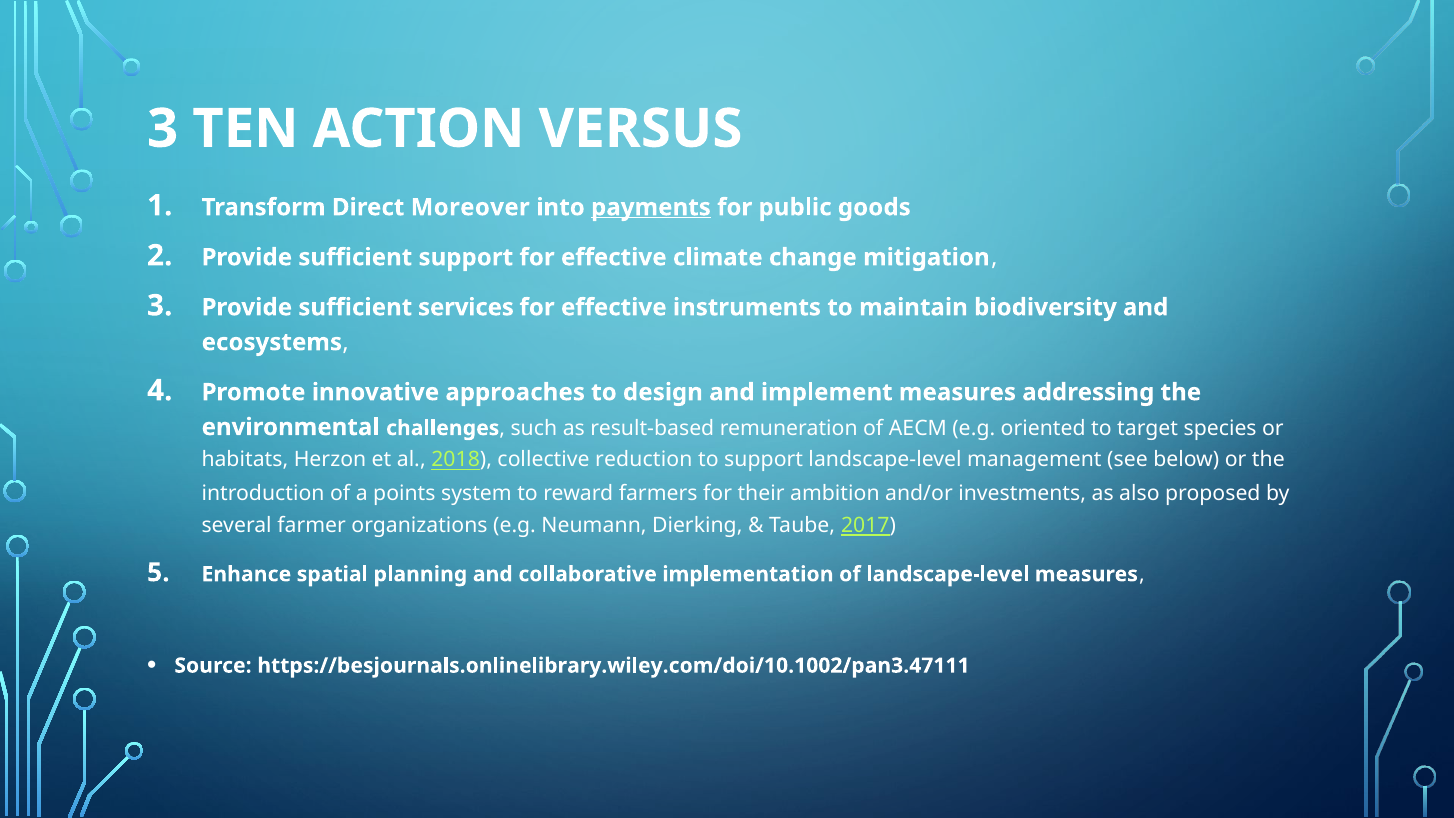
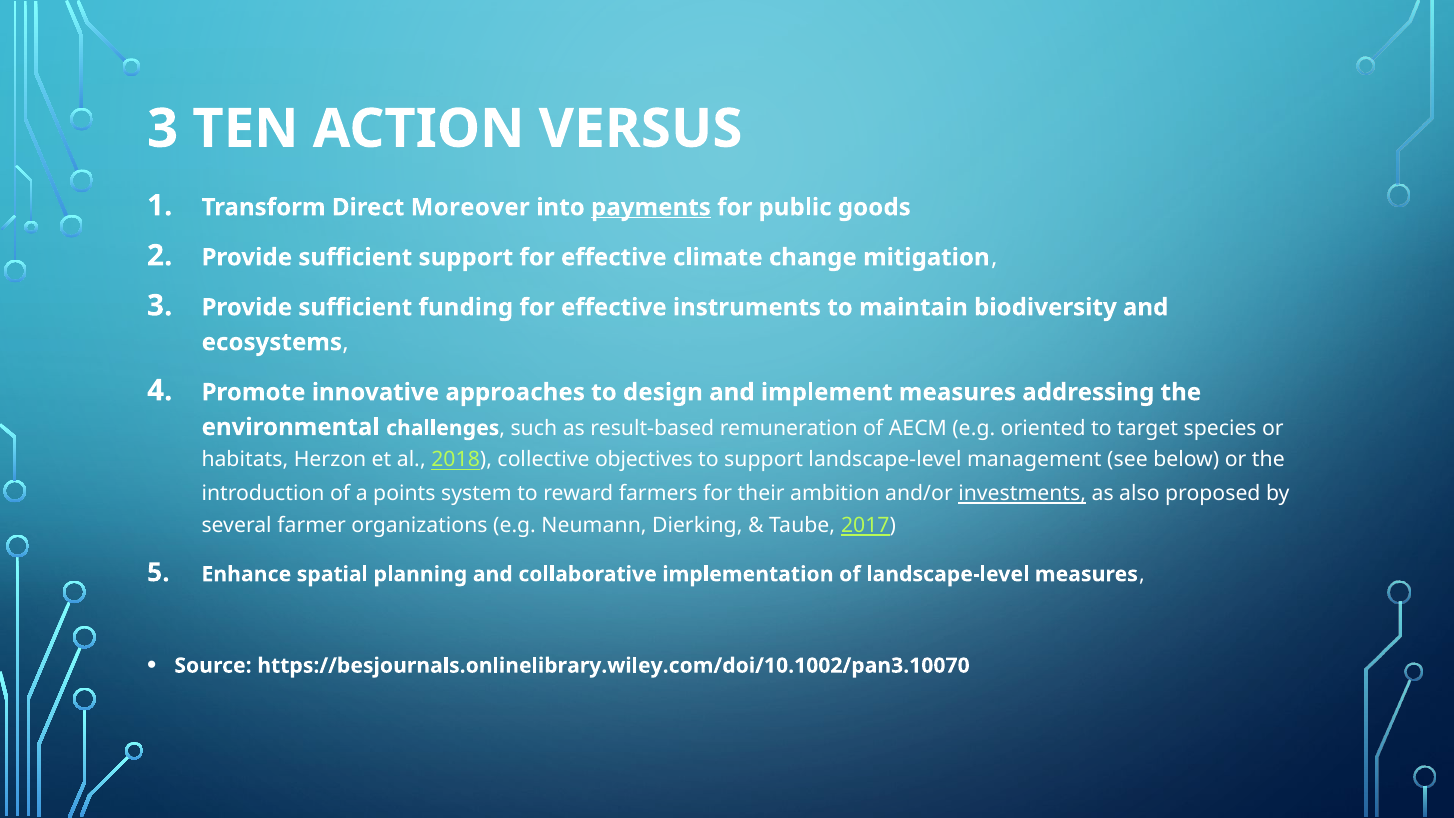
services: services -> funding (466, 307)
reduction: reduction -> objectives (644, 460)
investments underline: none -> present (1022, 494)
https://besjournals.onlinelibrary.wiley.com/doi/10.1002/pan3.47111: https://besjournals.onlinelibrary.wiley.com/doi/10.1002/pan3.47111 -> https://besjournals.onlinelibrary.wiley.com/doi/10.1002/pan3.10070 (614, 666)
